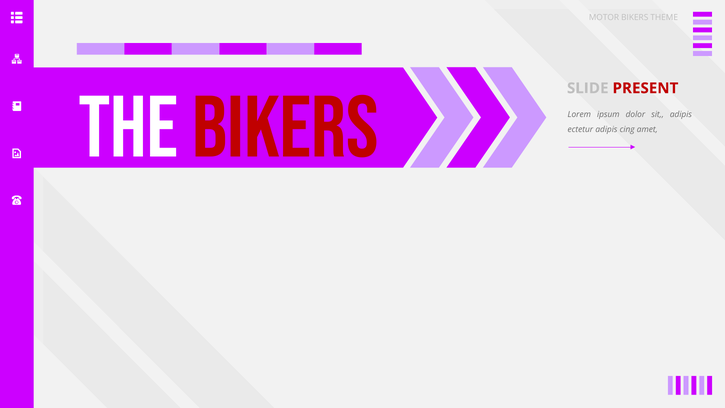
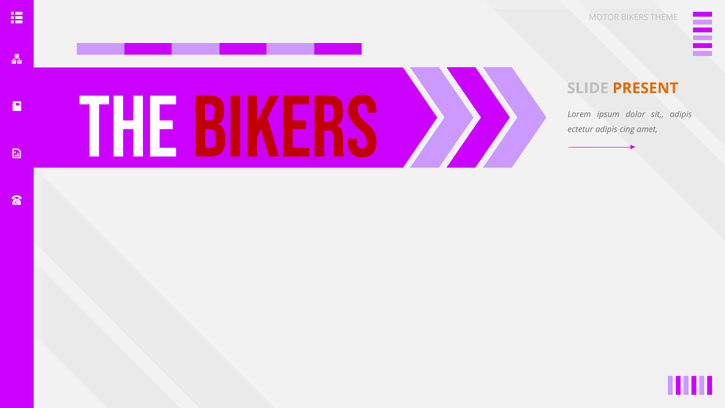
PRESENT colour: red -> orange (645, 88)
